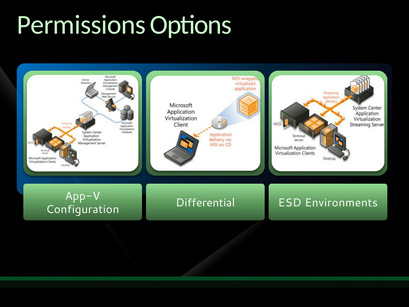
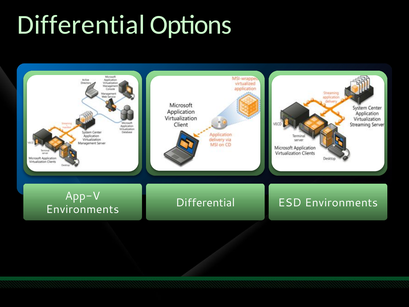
Permissions: Permissions -> Differential (81, 25)
Configuration: Configuration -> Environments (82, 209)
